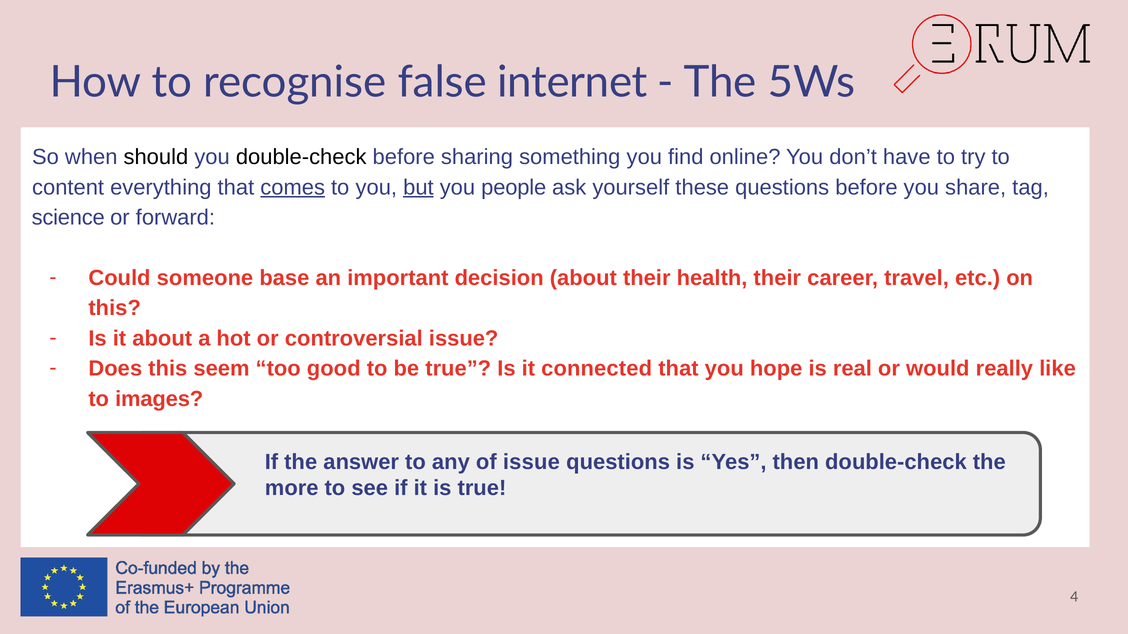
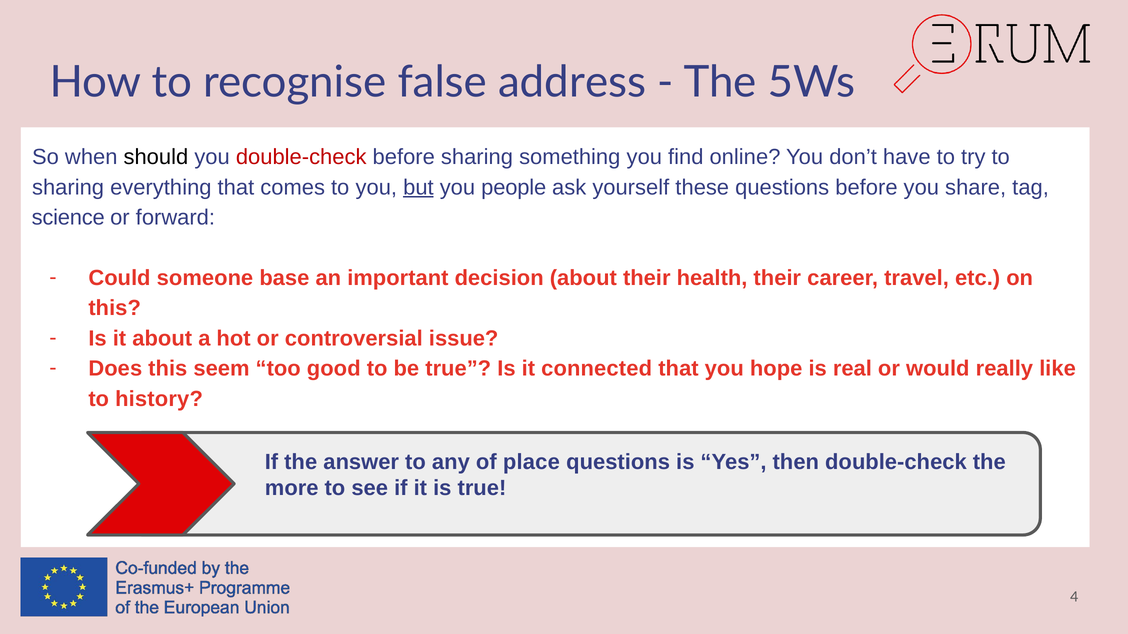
internet: internet -> address (572, 82)
double-check colour: black -> red (301, 157)
content: content -> sharing (68, 187)
comes underline: present -> none (293, 187)
images: images -> history (159, 399)
of issue: issue -> place (531, 462)
